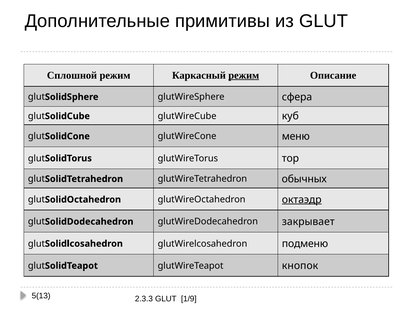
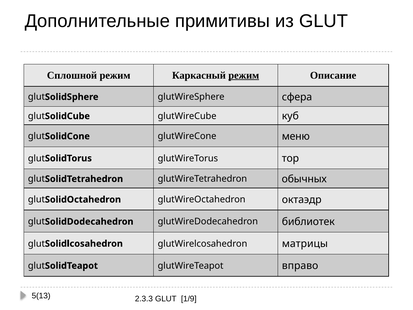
октаэдр underline: present -> none (302, 199)
закрывает: закрывает -> библиотек (308, 221)
подменю: подменю -> матрицы (305, 244)
кнопок: кнопок -> вправо (300, 266)
